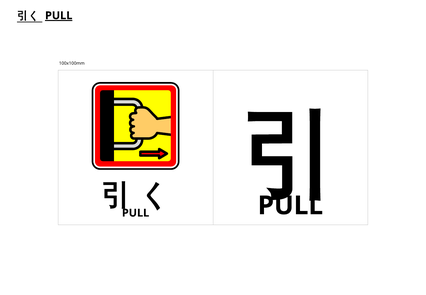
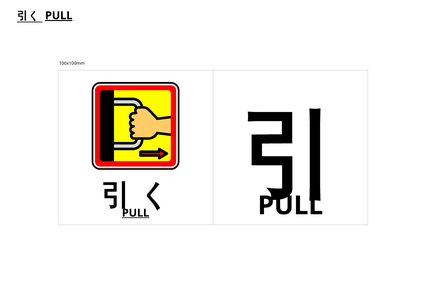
PULL underline: none -> present (136, 213)
